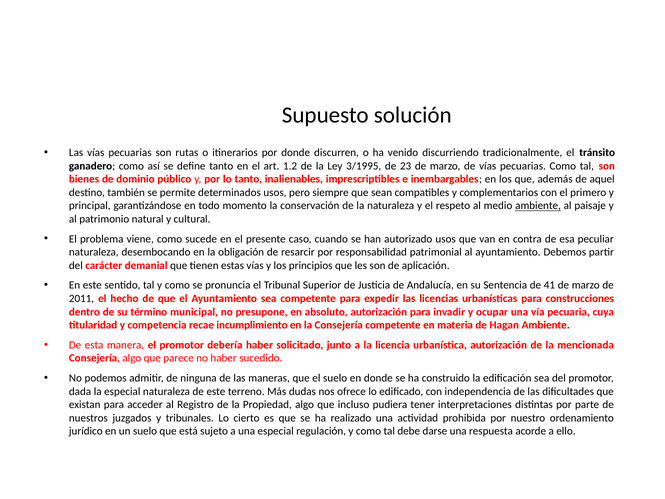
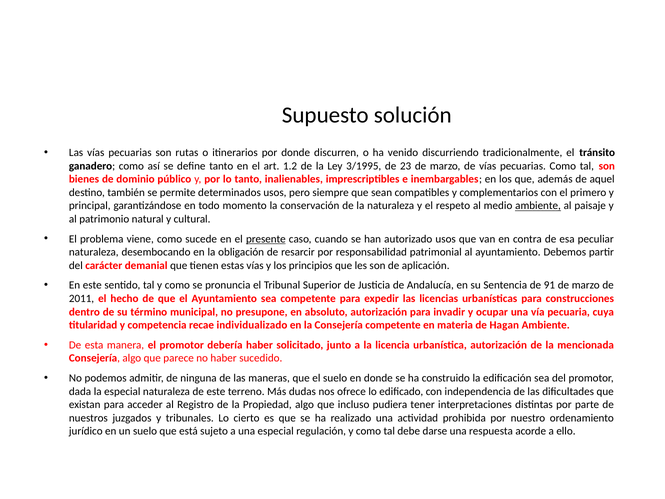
presente underline: none -> present (266, 239)
41: 41 -> 91 (549, 285)
incumplimiento: incumplimiento -> individualizado (252, 325)
